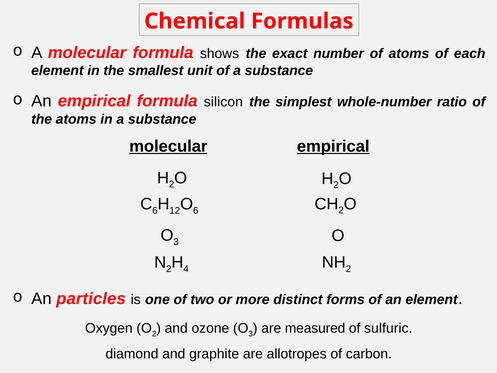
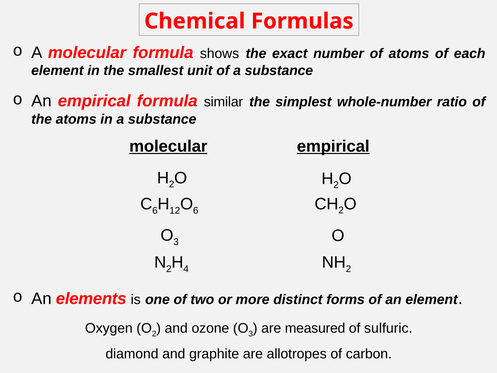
silicon: silicon -> similar (223, 102)
particles: particles -> elements (91, 298)
